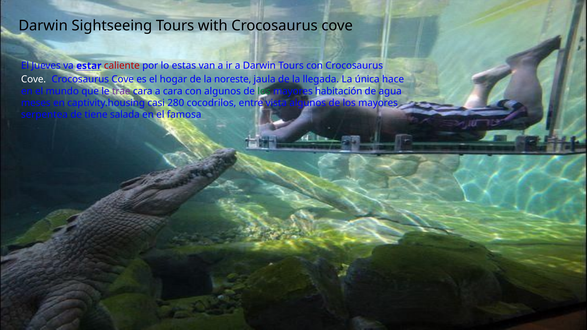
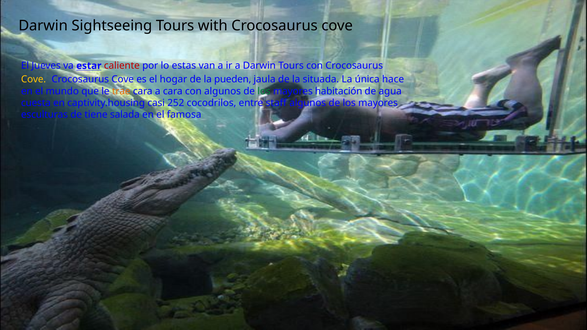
Cove colour: white -> yellow (34, 79)
noreste: noreste -> pueden (233, 79)
llegada: llegada -> situada (321, 79)
trae colour: purple -> orange (121, 91)
meses: meses -> cuesta (36, 103)
280: 280 -> 252 (176, 103)
vista: vista -> staff (276, 103)
serpentea: serpentea -> esculturas (45, 115)
